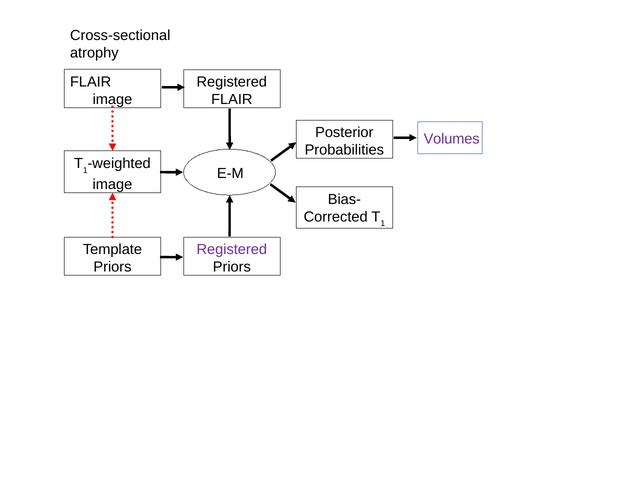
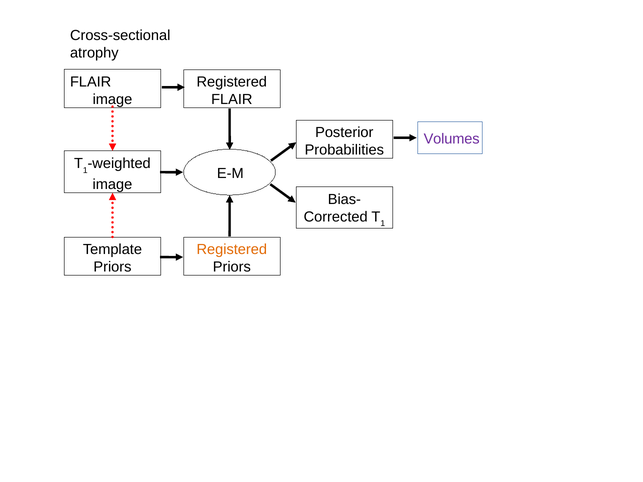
Registered colour: purple -> orange (232, 250)
